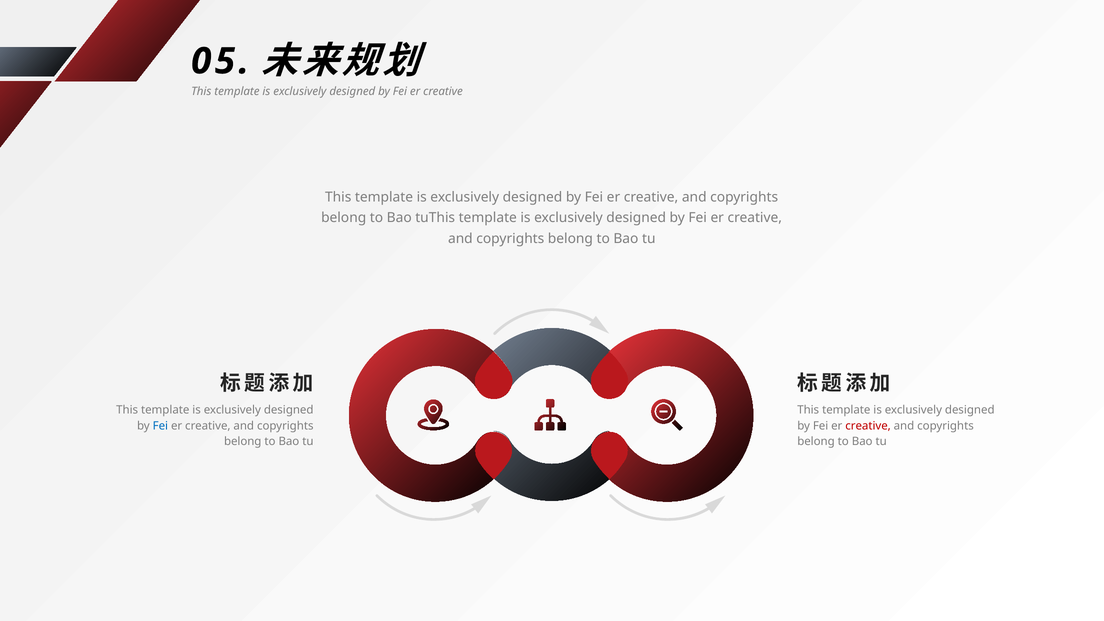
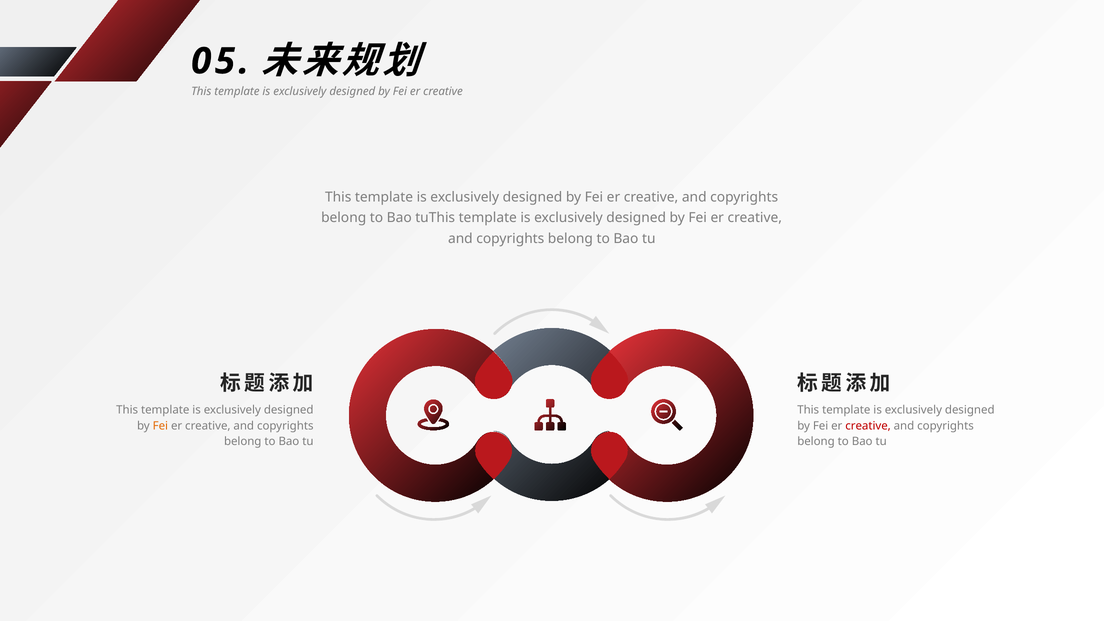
Fei colour: blue -> orange (160, 426)
